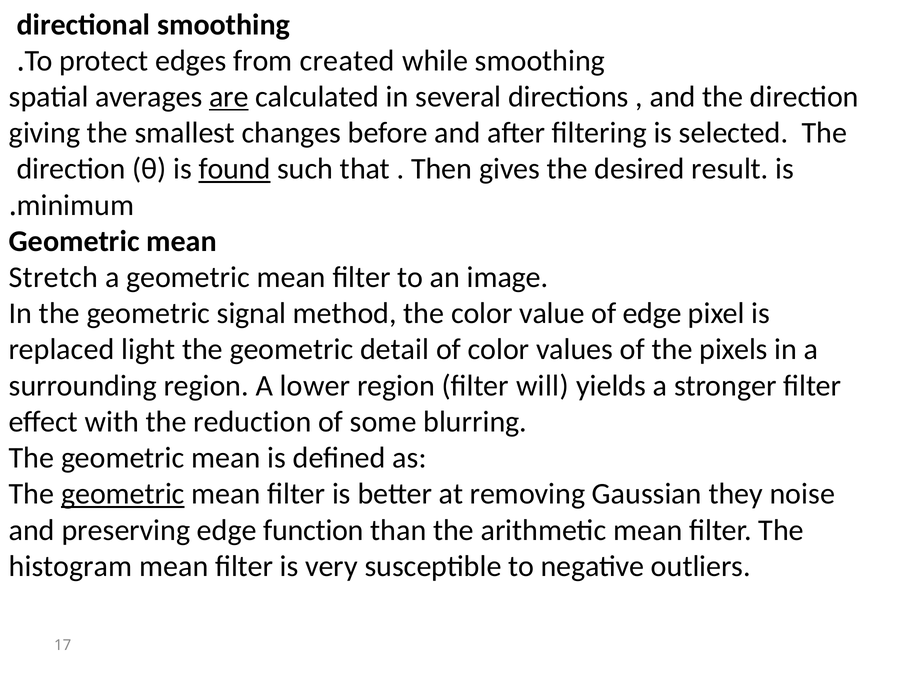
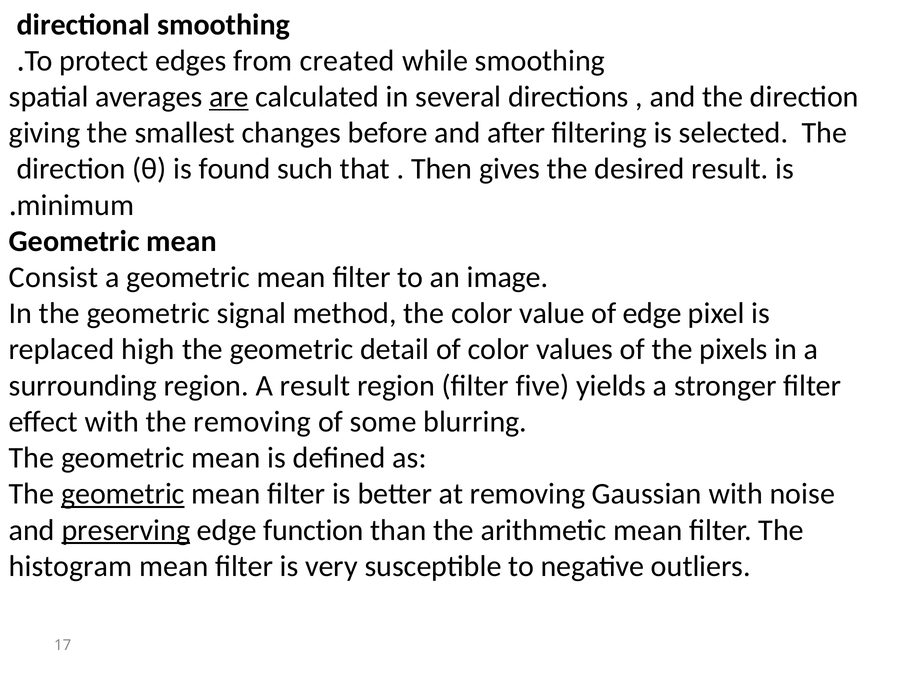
found underline: present -> none (235, 169)
Stretch: Stretch -> Consist (53, 277)
light: light -> high (148, 349)
A lower: lower -> result (315, 385)
will: will -> five (543, 385)
the reduction: reduction -> removing (252, 421)
Gaussian they: they -> with (736, 494)
preserving underline: none -> present (126, 530)
